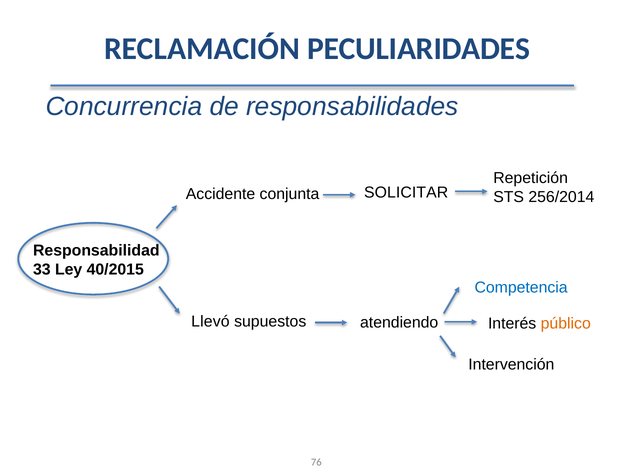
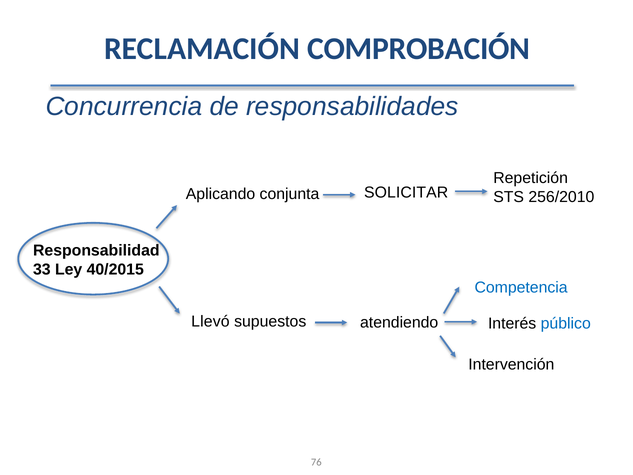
PECULIARIDADES: PECULIARIDADES -> COMPROBACIÓN (419, 49)
Accidente: Accidente -> Aplicando (221, 194)
256/2014: 256/2014 -> 256/2010 (561, 197)
público colour: orange -> blue (566, 323)
